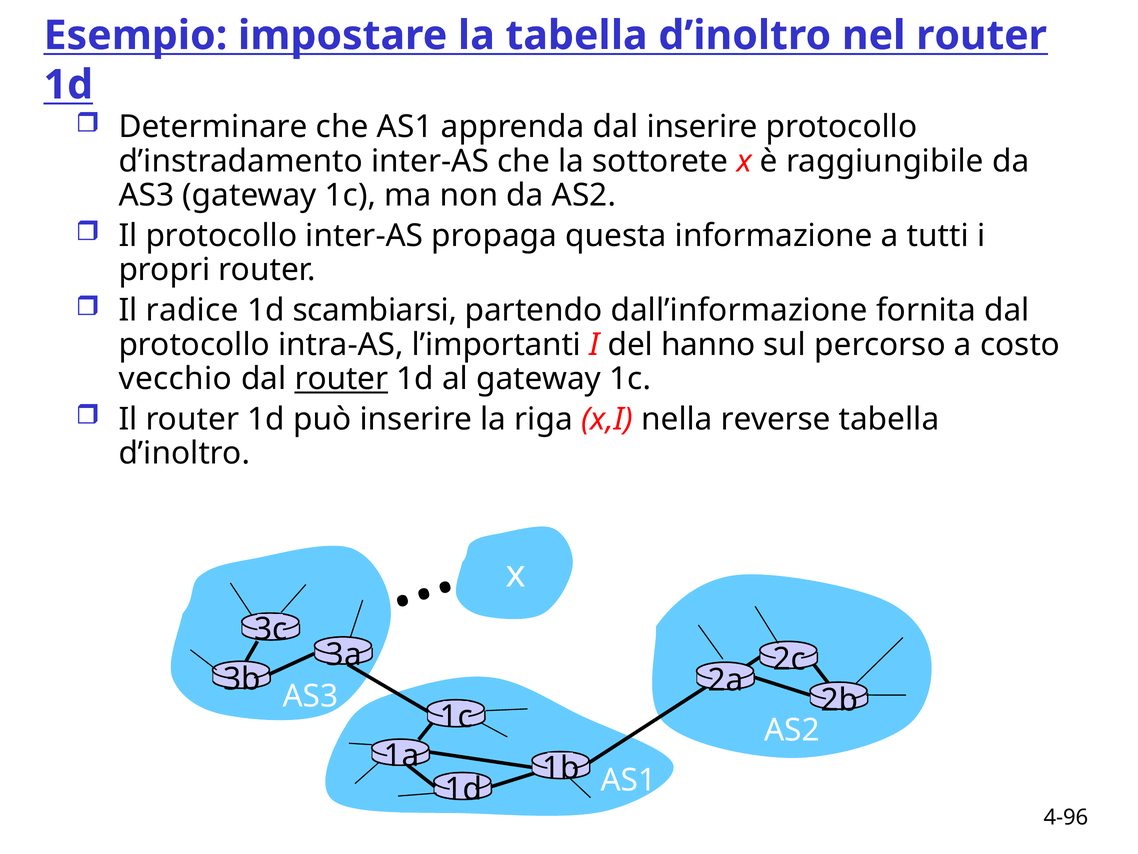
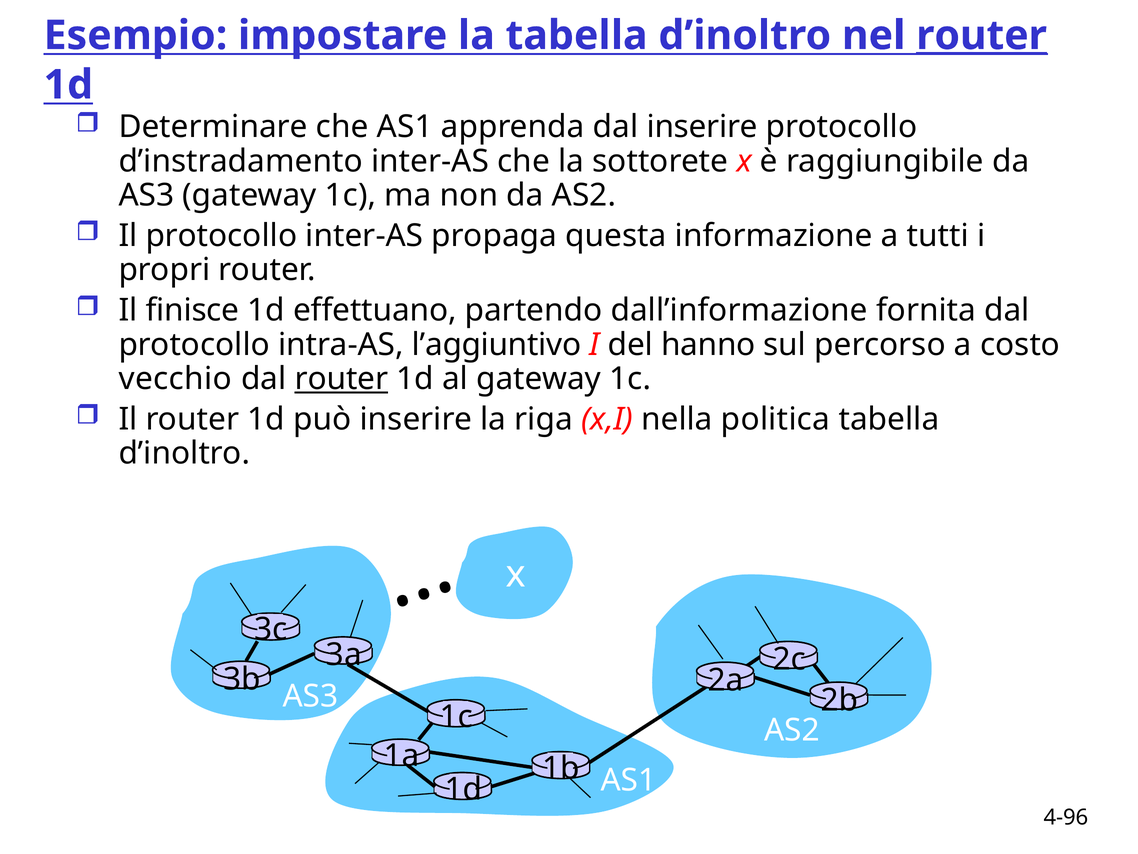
router underline: none -> present (982, 36)
radice: radice -> finisce (192, 310)
scambiarsi: scambiarsi -> effettuano (375, 310)
l’importanti: l’importanti -> l’aggiuntivo (497, 344)
reverse: reverse -> politica (776, 419)
